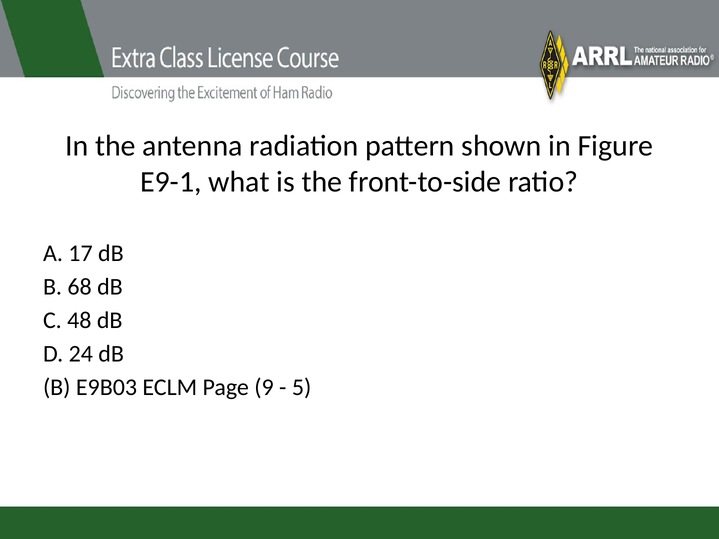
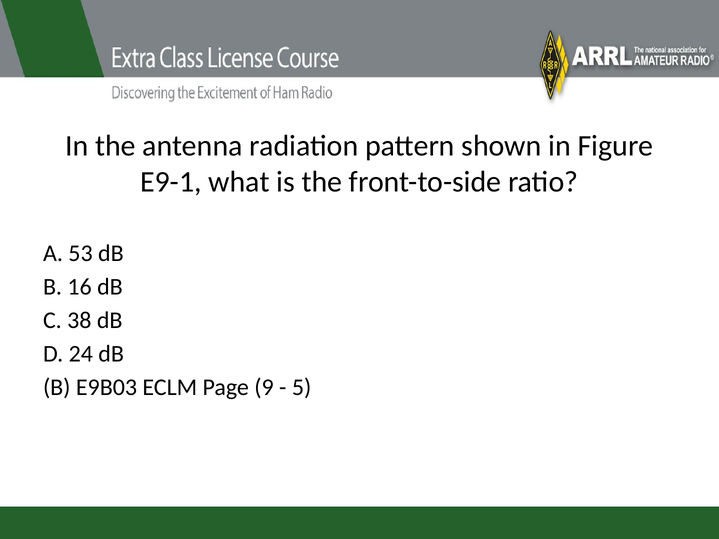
17: 17 -> 53 (81, 253)
68: 68 -> 16 (80, 287)
48: 48 -> 38 (79, 320)
